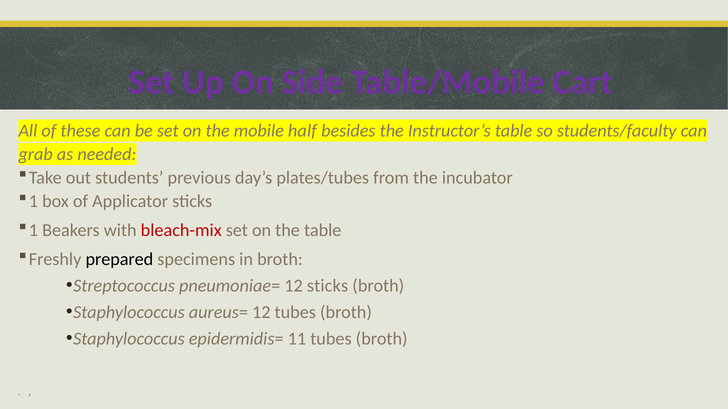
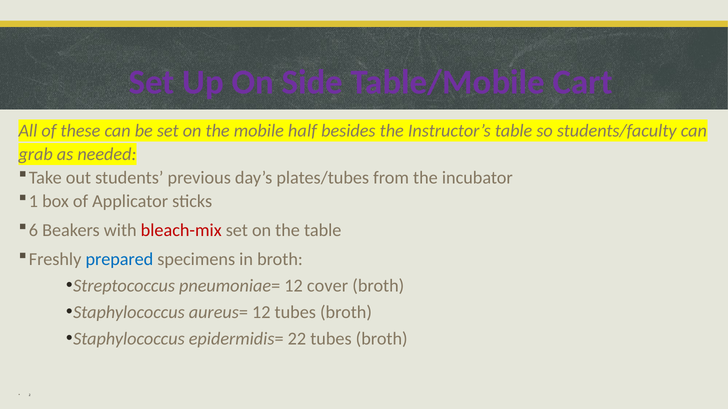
1: 1 -> 6 (33, 231)
prepared colour: black -> blue (119, 260)
12 sticks: sticks -> cover (328, 286)
11: 11 -> 22 (297, 339)
